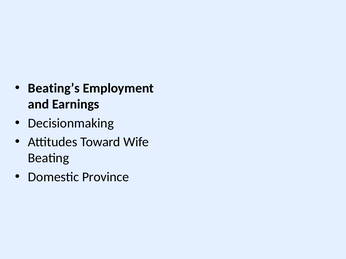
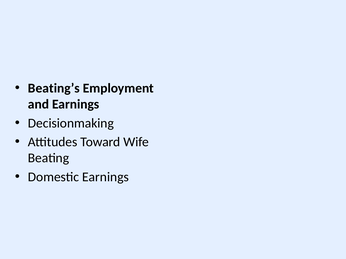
Domestic Province: Province -> Earnings (105, 177)
